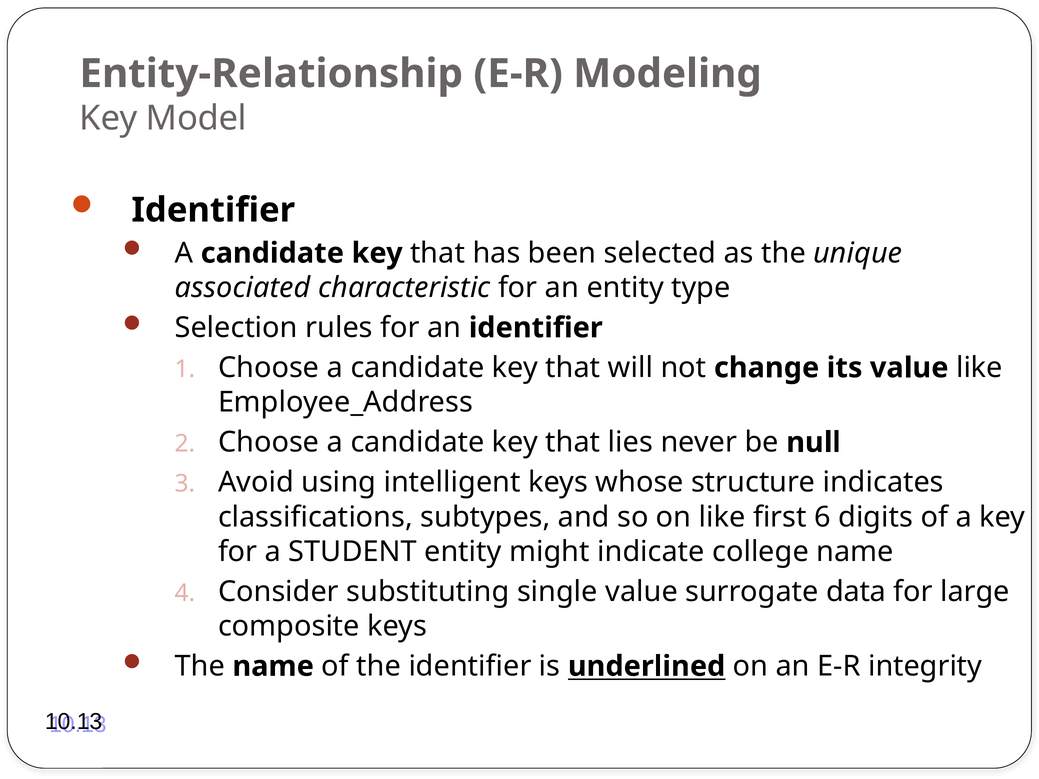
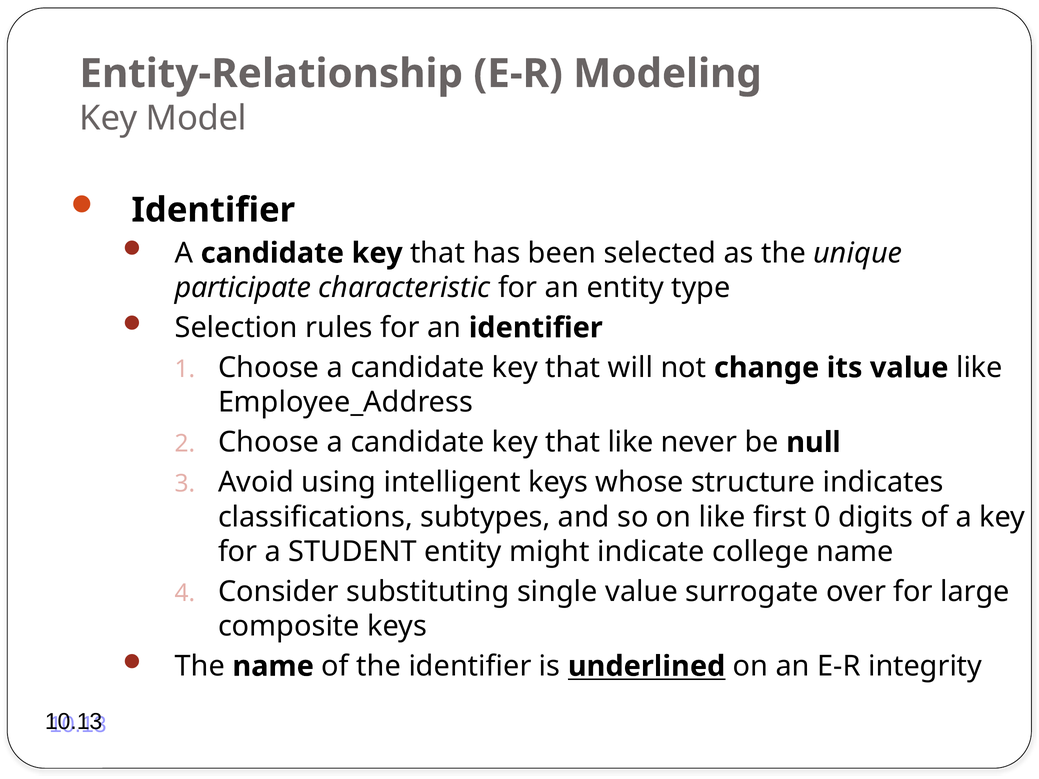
associated: associated -> participate (243, 288)
that lies: lies -> like (631, 443)
6: 6 -> 0 (823, 517)
data: data -> over (856, 592)
